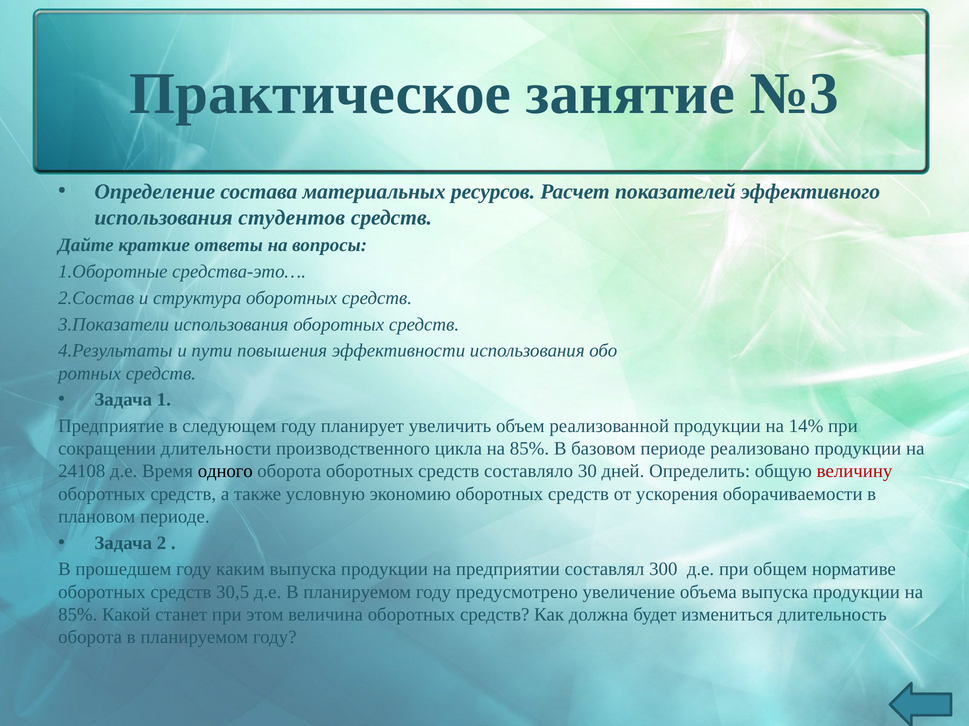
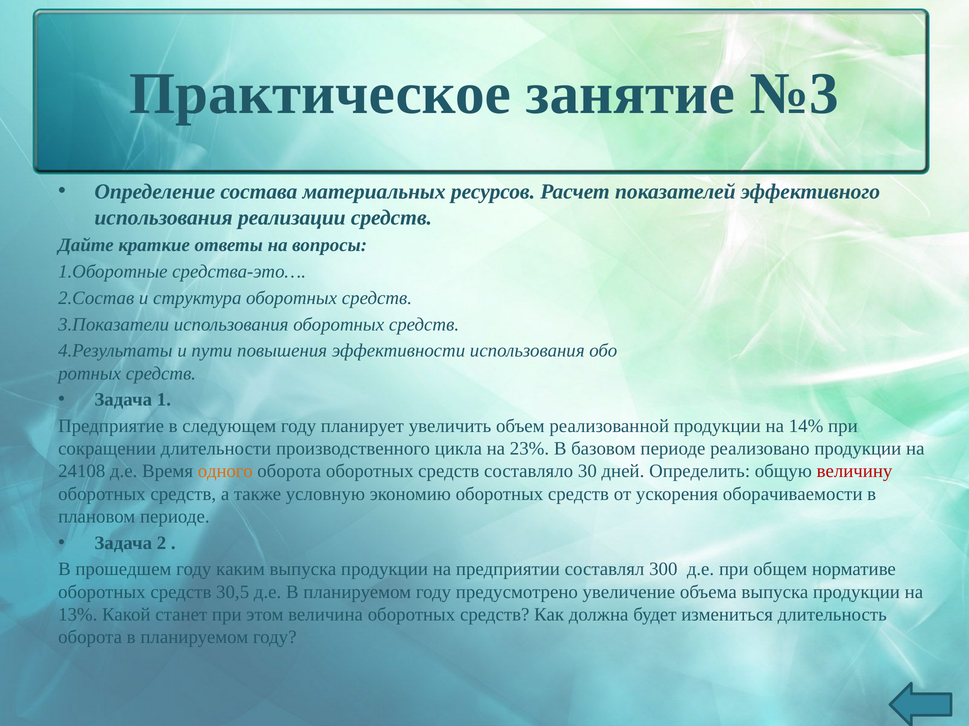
студентов: студентов -> реализации (292, 218)
цикла на 85%: 85% -> 23% (529, 449)
одного colour: black -> orange (225, 472)
85%: 85% -> 13% (78, 615)
